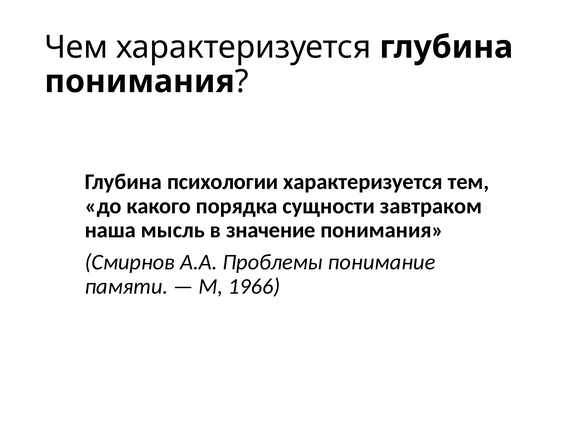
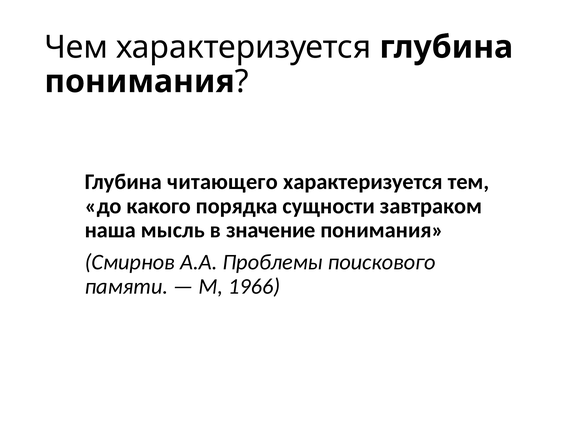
психологии: психологии -> читающего (223, 182)
понимание: понимание -> поискового (382, 262)
